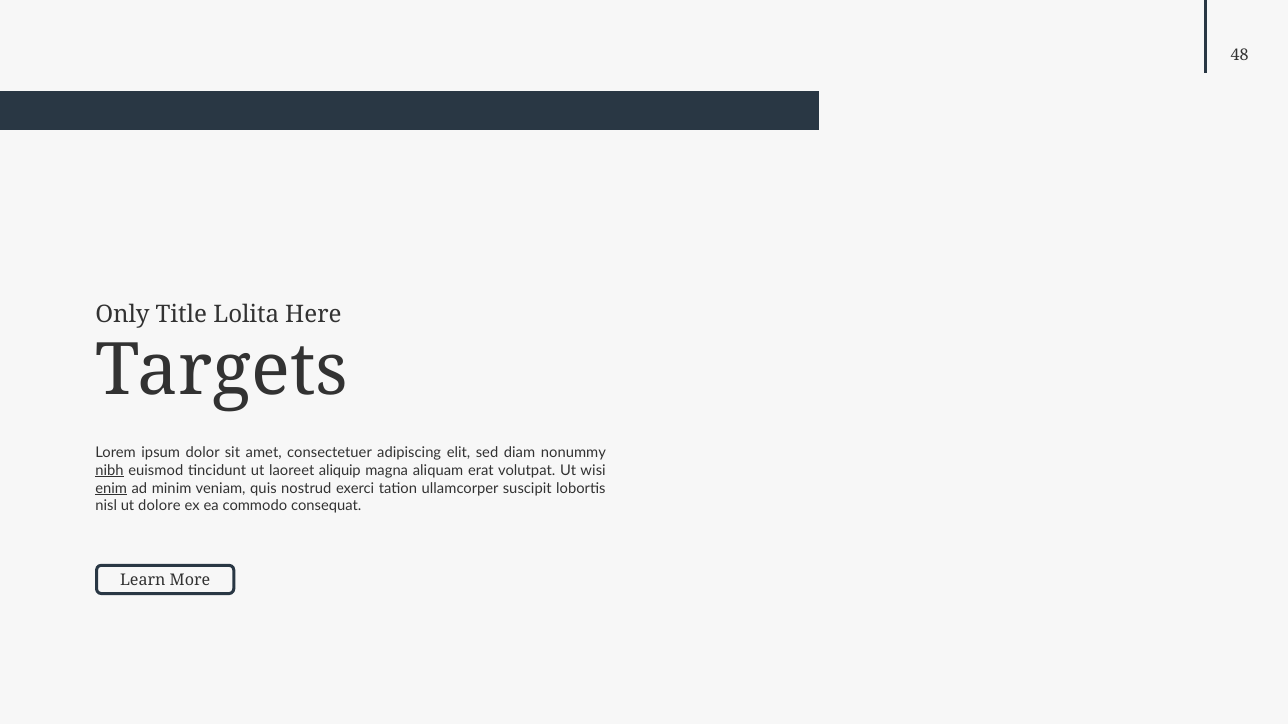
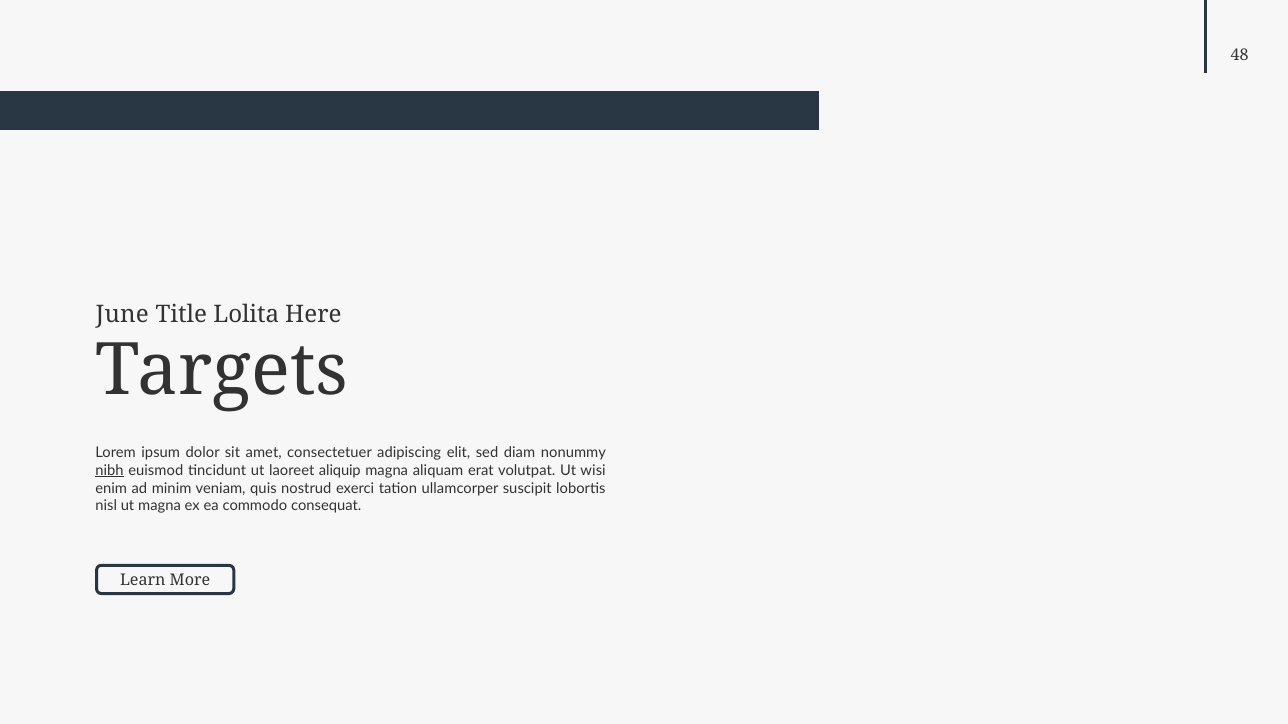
Only: Only -> June (122, 315)
enim underline: present -> none (111, 489)
ut dolore: dolore -> magna (159, 506)
